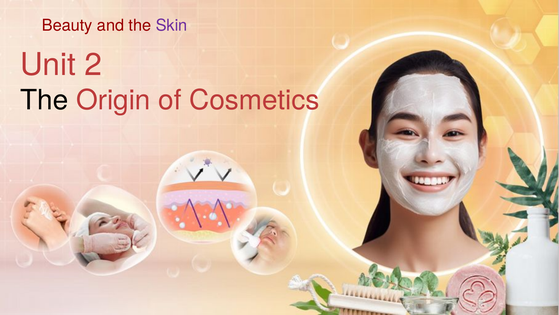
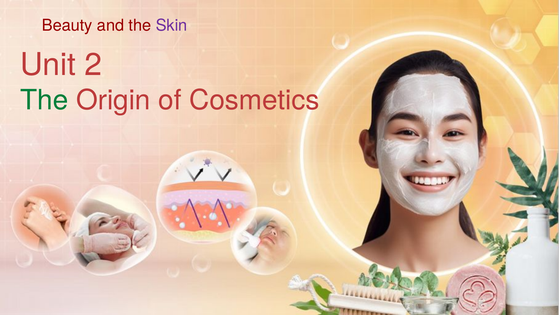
The colour: black -> green (44, 100)
